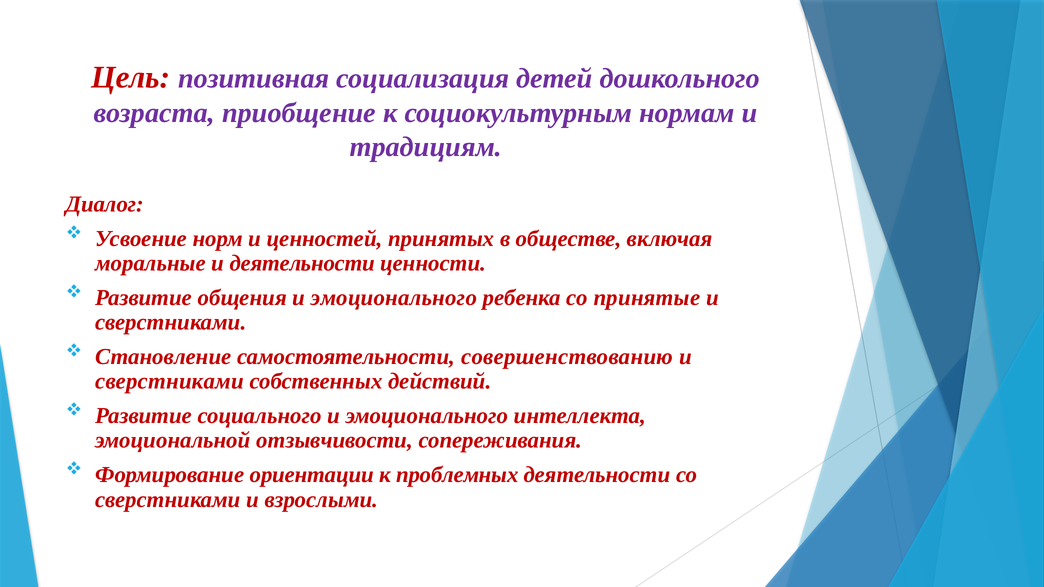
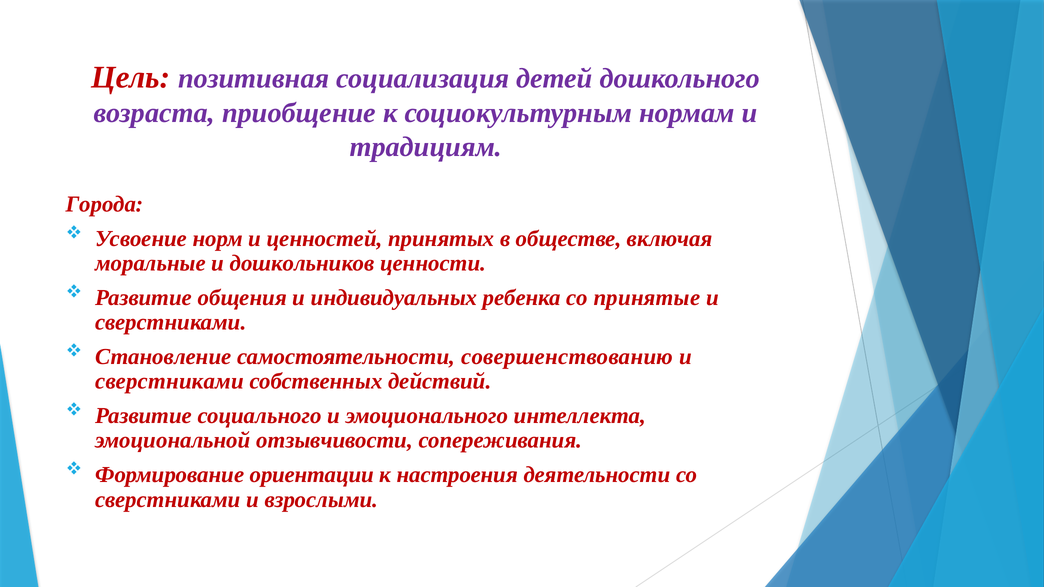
Диалог: Диалог -> Города (105, 204)
и деятельности: деятельности -> дошкольников (302, 263)
общения и эмоционального: эмоционального -> индивидуальных (394, 298)
проблемных: проблемных -> настроения (457, 475)
